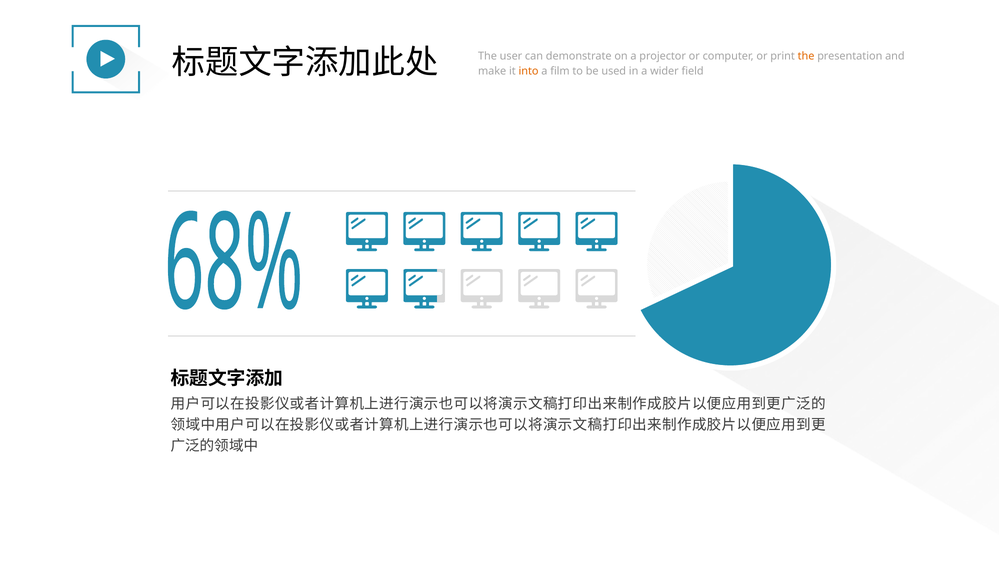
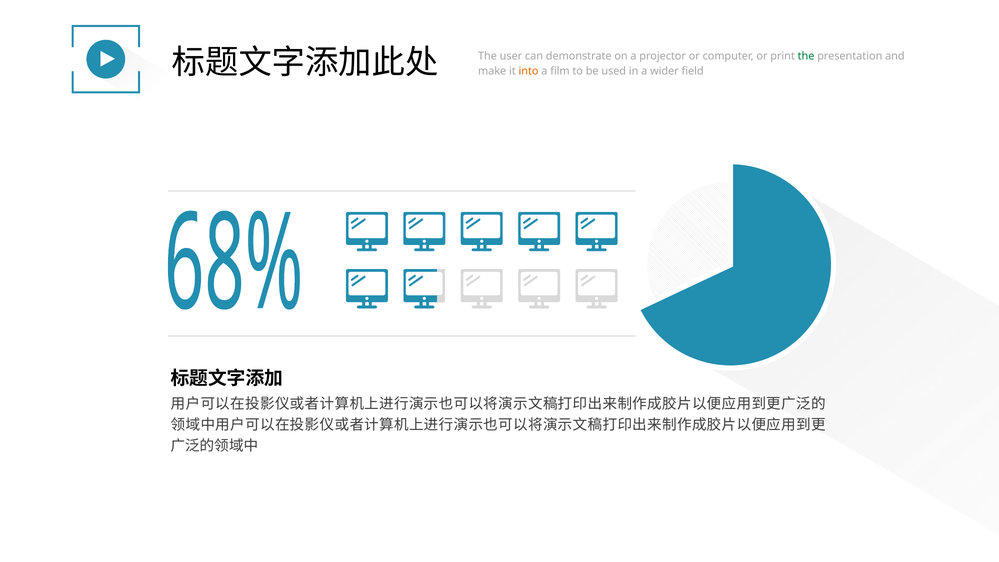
the colour: orange -> green (806, 56)
